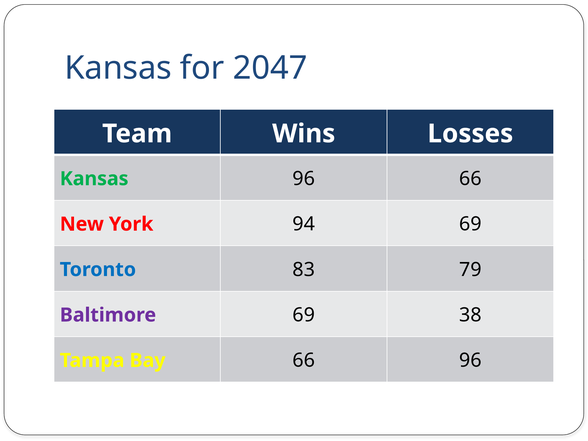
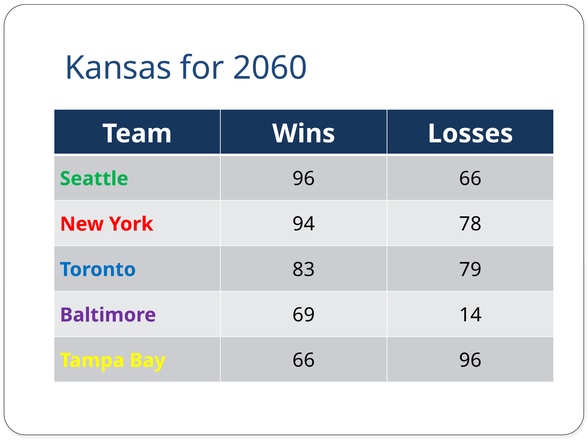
2047: 2047 -> 2060 (270, 68)
Kansas: Kansas -> Seattle (94, 179)
94 69: 69 -> 78 (470, 224)
38: 38 -> 14 (470, 315)
